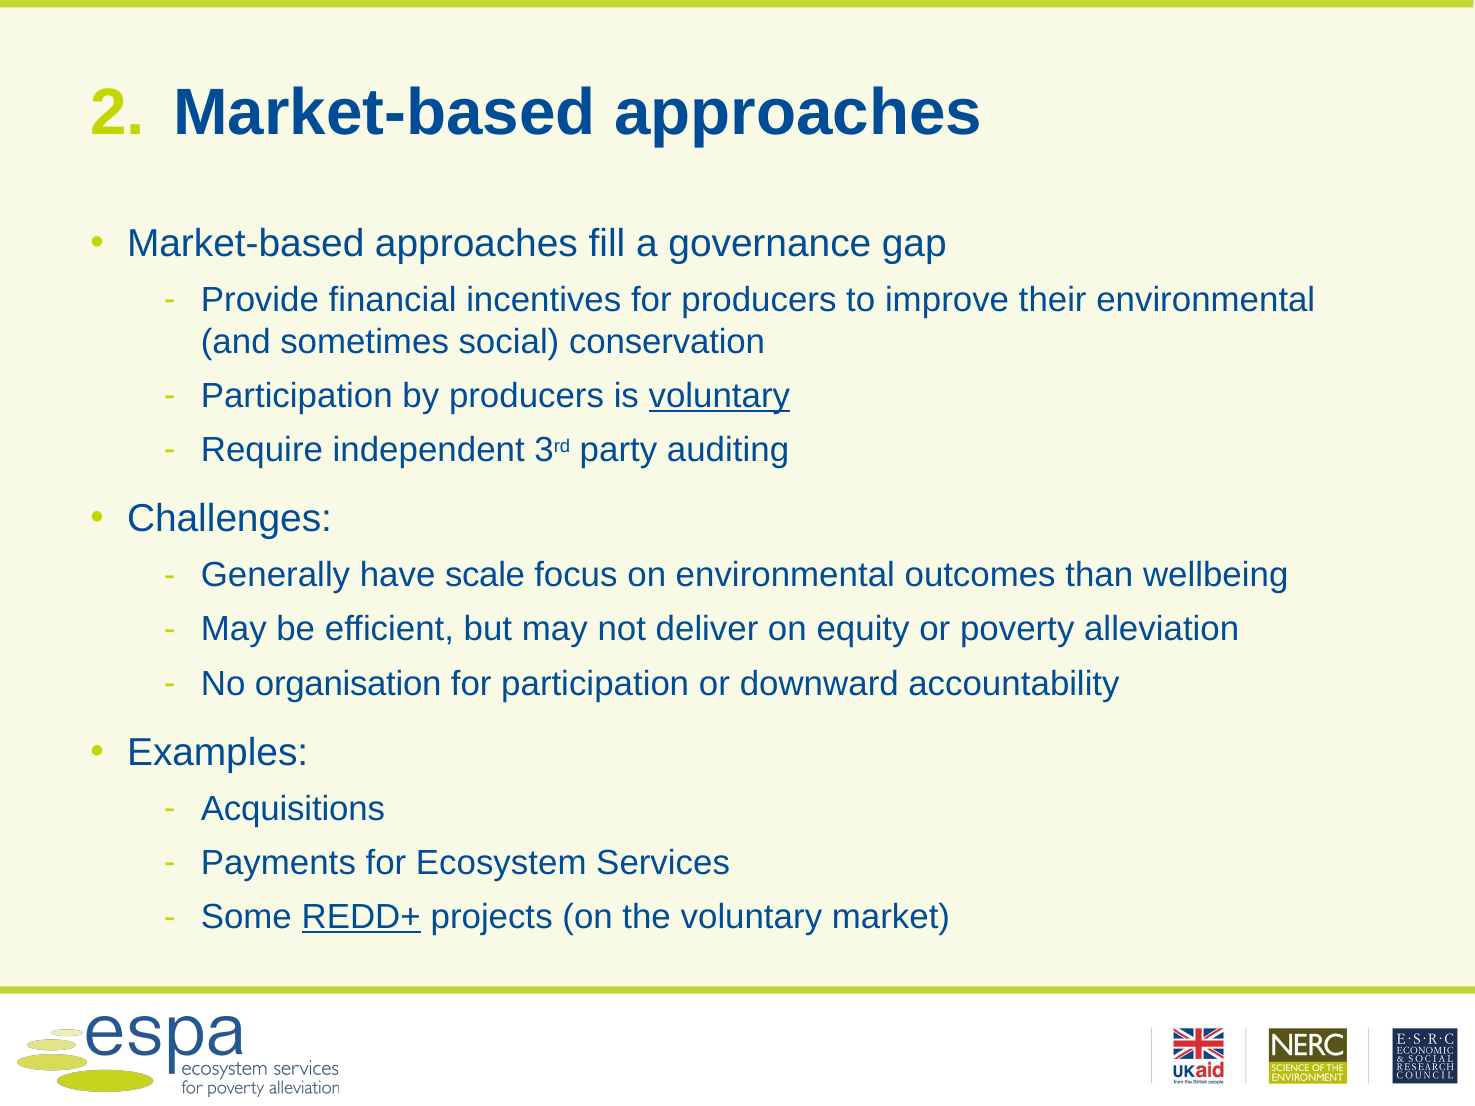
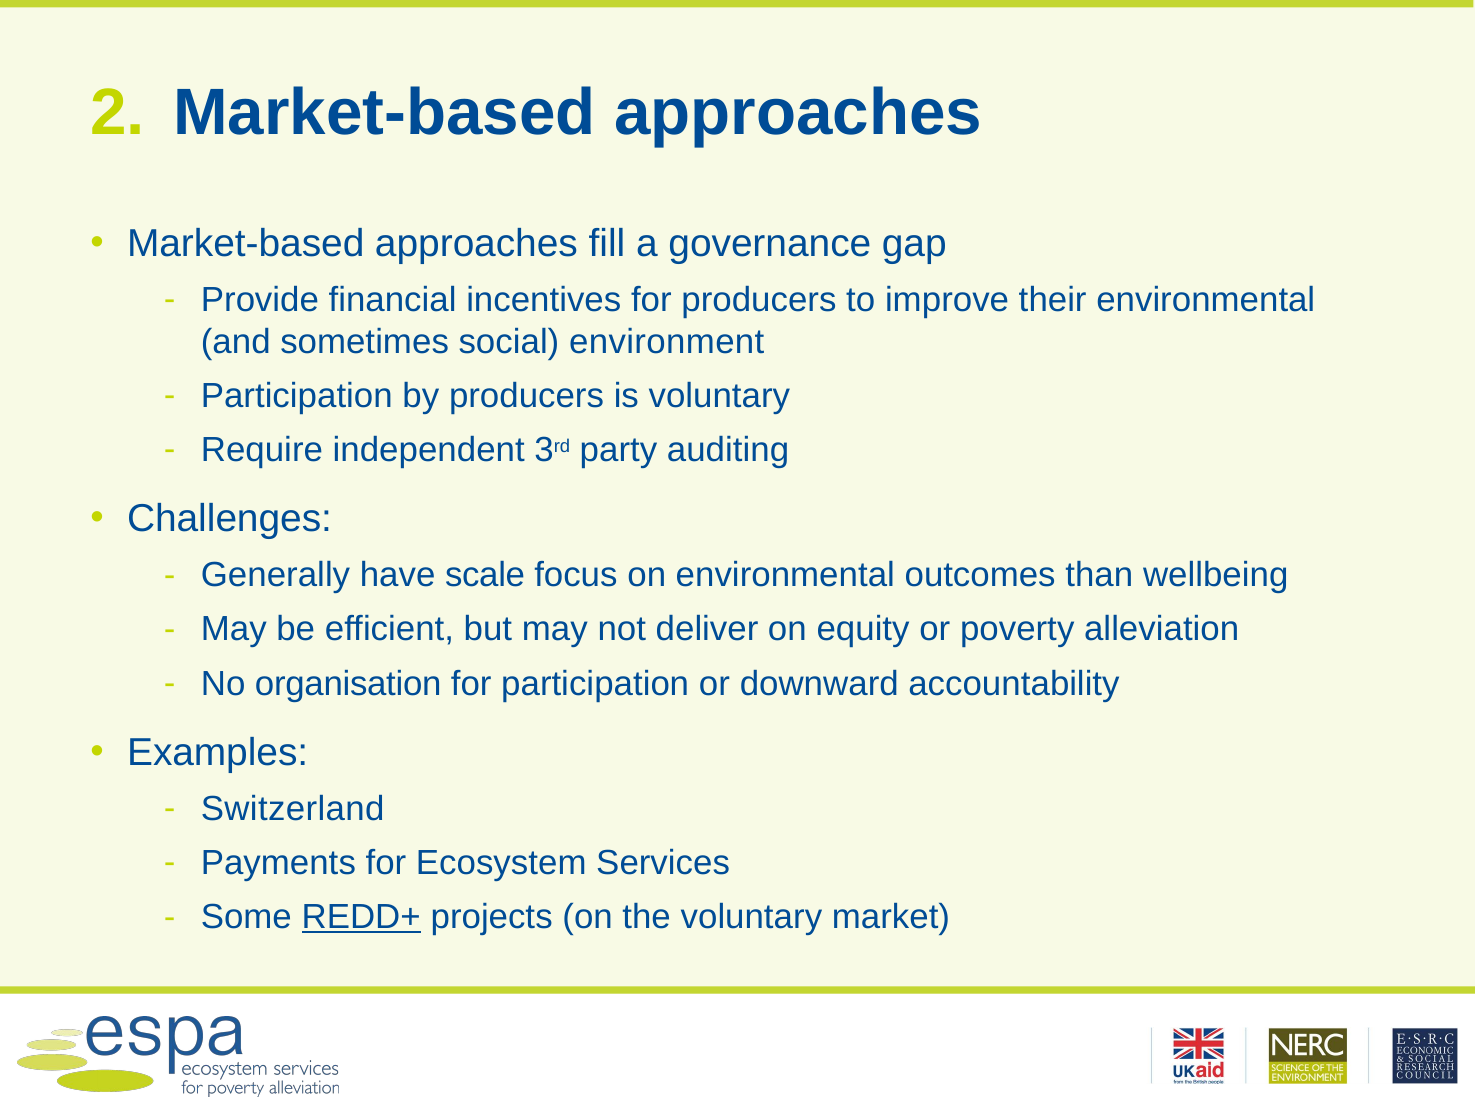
conservation: conservation -> environment (667, 342)
voluntary underline: present -> none (719, 396)
Acquisitions: Acquisitions -> Switzerland (293, 809)
